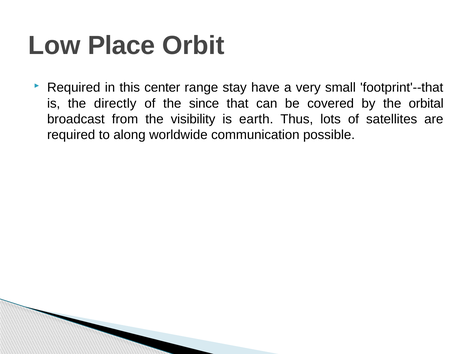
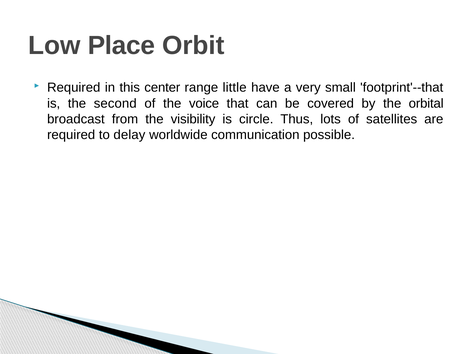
stay: stay -> little (235, 88)
directly: directly -> second (115, 103)
since: since -> voice (204, 103)
earth: earth -> circle (256, 119)
along: along -> delay (129, 135)
